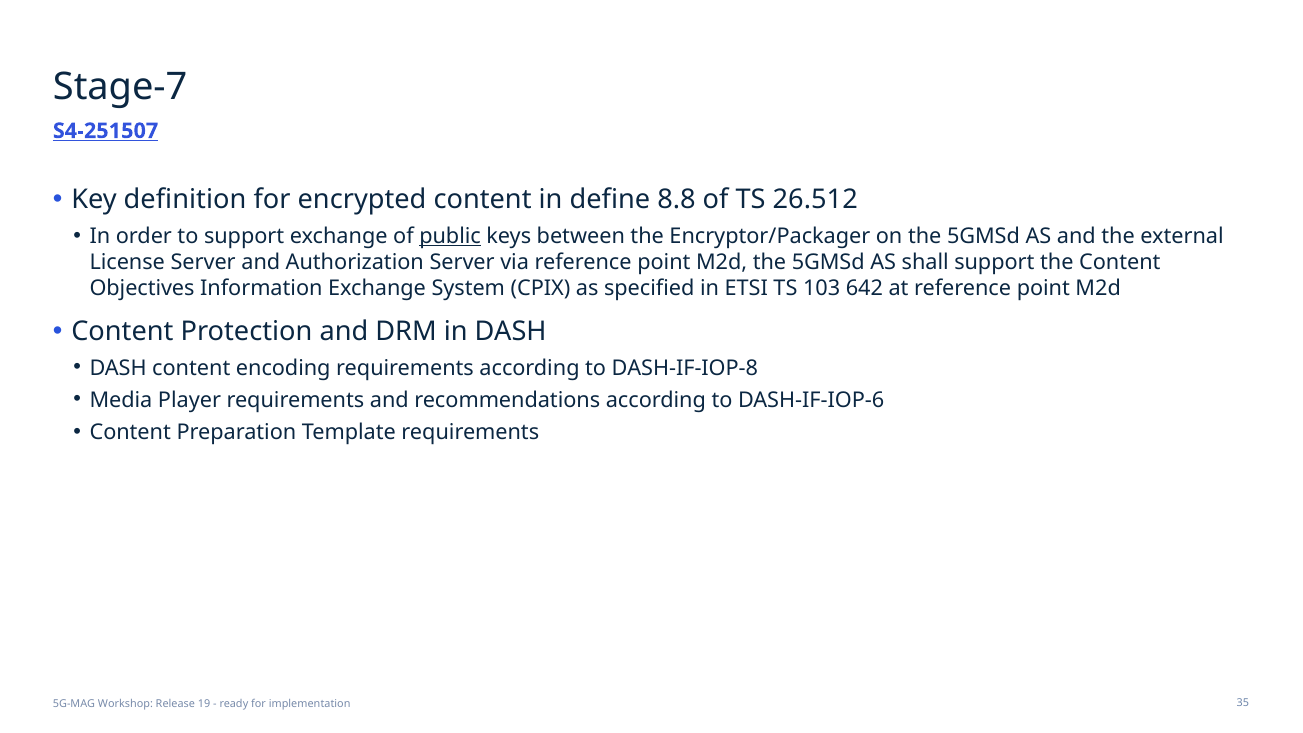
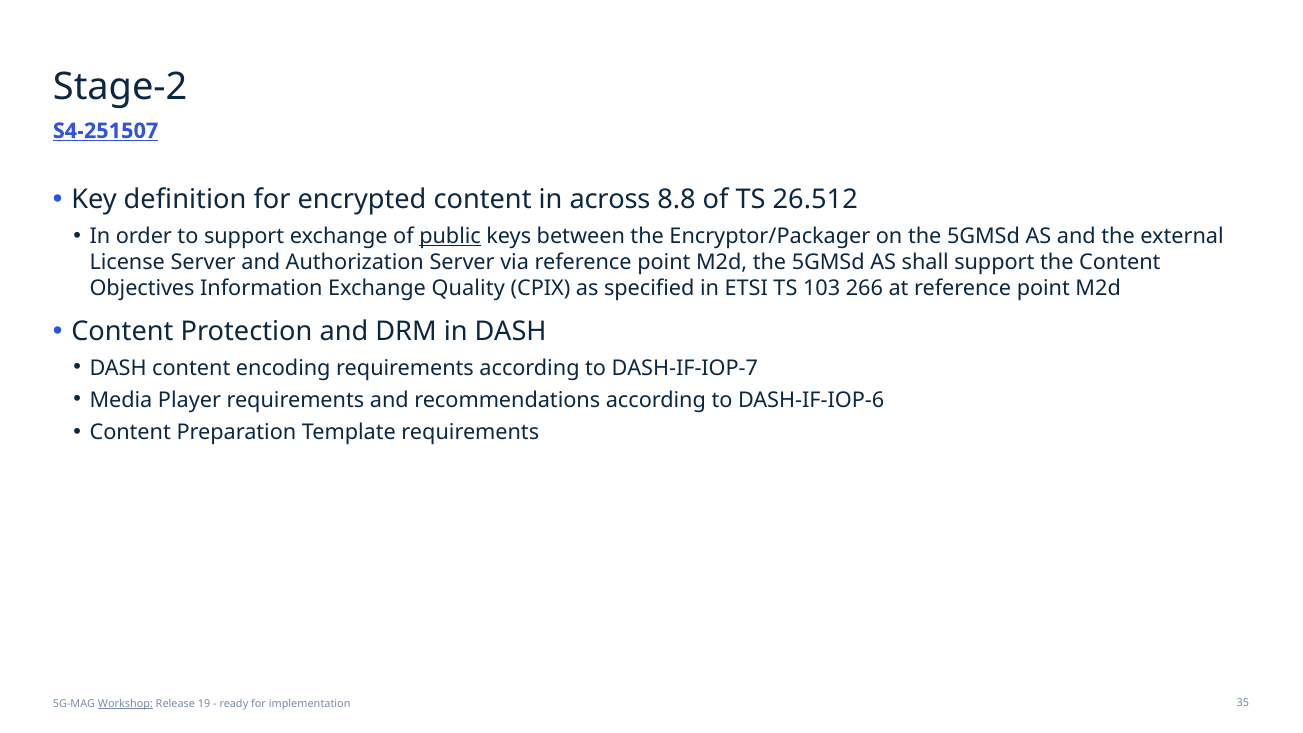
Stage-7: Stage-7 -> Stage-2 (120, 87)
define: define -> across (610, 200)
System: System -> Quality (468, 288)
642: 642 -> 266 (864, 288)
DASH-IF-IOP-8: DASH-IF-IOP-8 -> DASH-IF-IOP-7 (685, 368)
Workshop underline: none -> present (125, 704)
